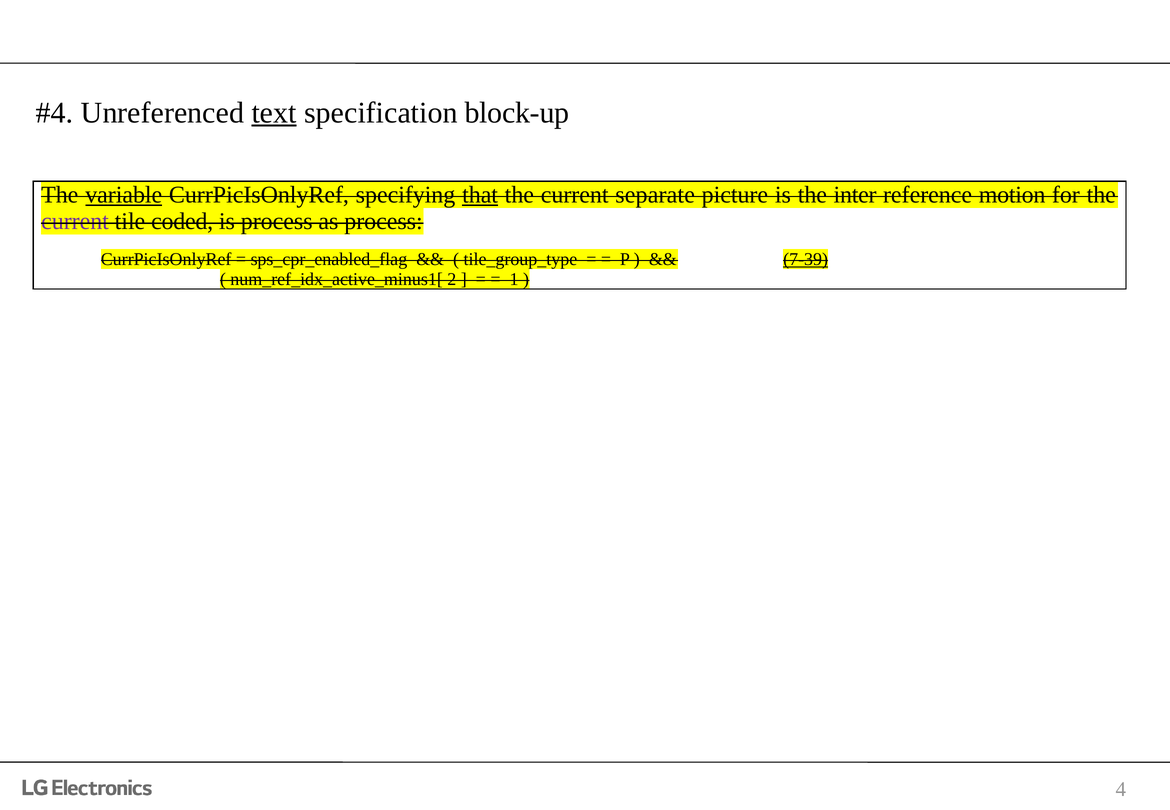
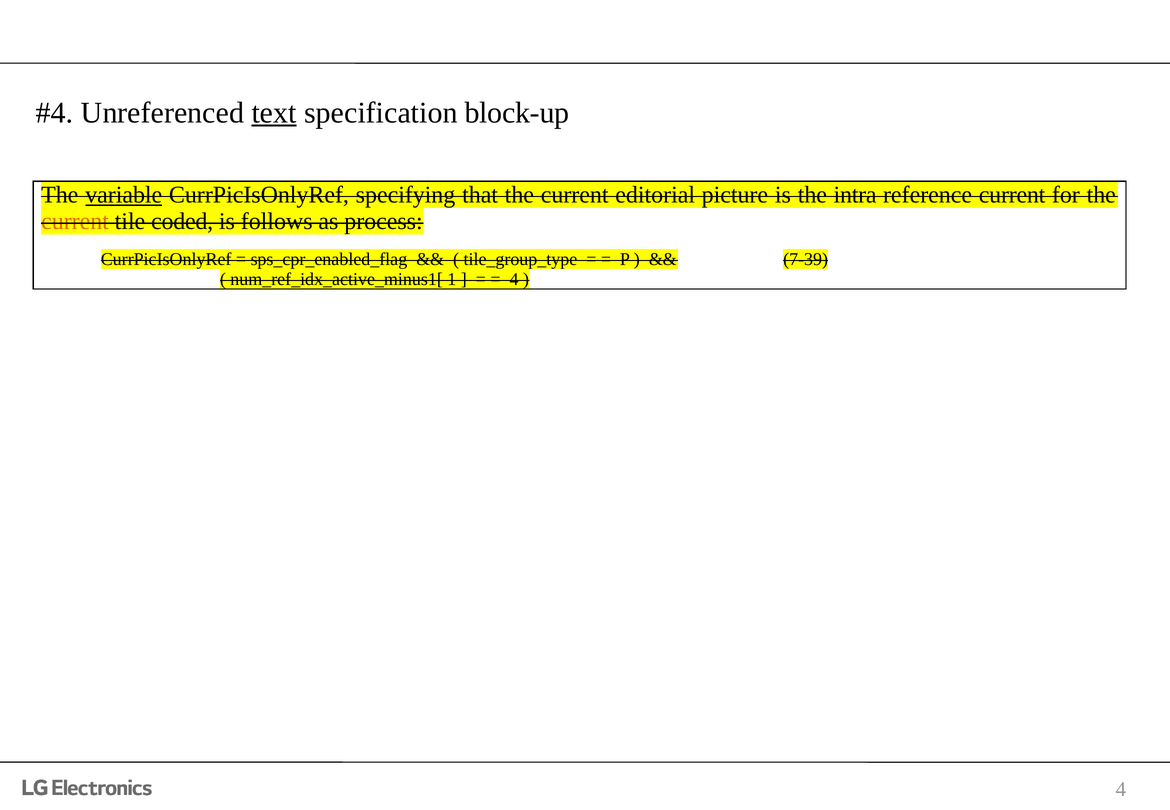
that underline: present -> none (480, 195)
separate: separate -> editorial (655, 195)
inter: inter -> intra (855, 195)
reference motion: motion -> current (1012, 195)
current colour: purple -> orange (75, 221)
is process: process -> follows (277, 221)
7‑39 underline: present -> none (806, 259)
2: 2 -> 1 (452, 279)
1: 1 -> 4 (514, 279)
